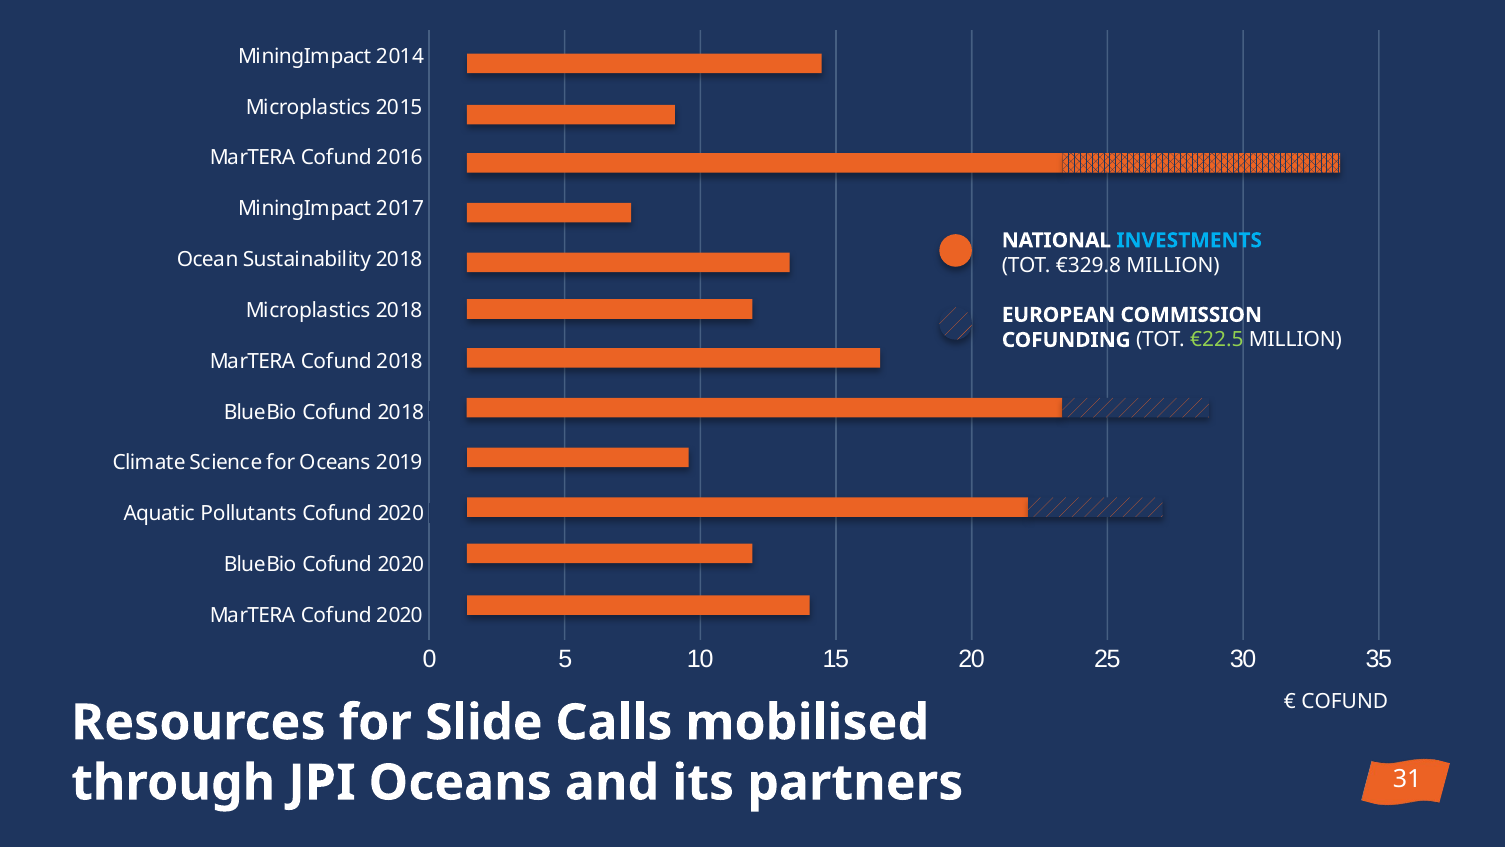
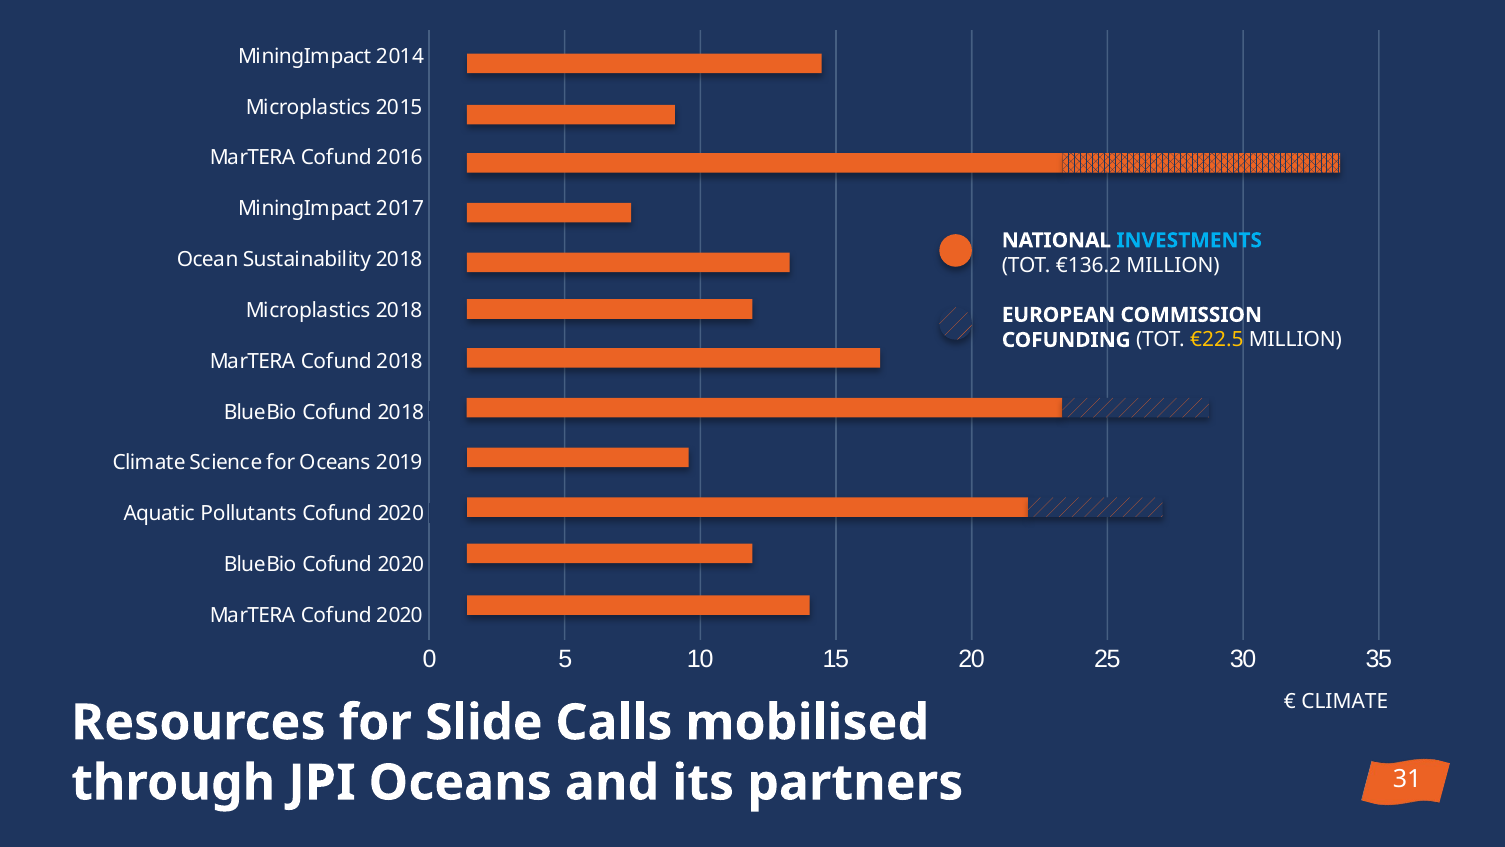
€329.8: €329.8 -> €136.2 (1089, 265)
€22.5 colour: light green -> yellow (1217, 340)
COFUND: COFUND -> CLIMATE (1345, 701)
